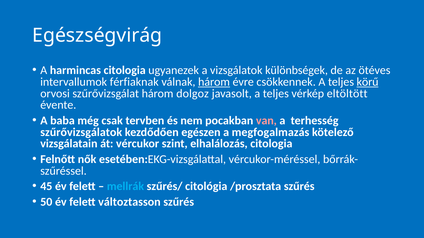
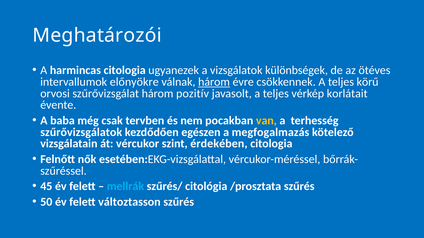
Egészségvirág: Egészségvirág -> Meghatározói (97, 36)
férfiaknak: férfiaknak -> előnyökre (134, 82)
körű underline: present -> none (368, 82)
dolgoz: dolgoz -> pozitív (193, 94)
eltöltött: eltöltött -> korlátait (347, 94)
van colour: pink -> yellow (266, 121)
elhalálozás: elhalálozás -> érdekében (219, 144)
